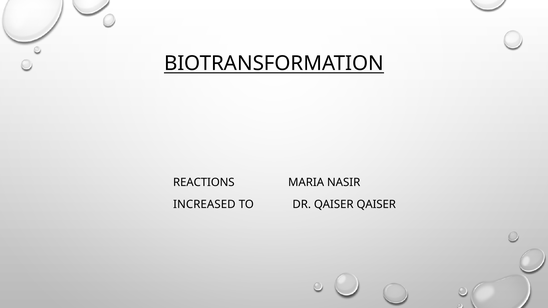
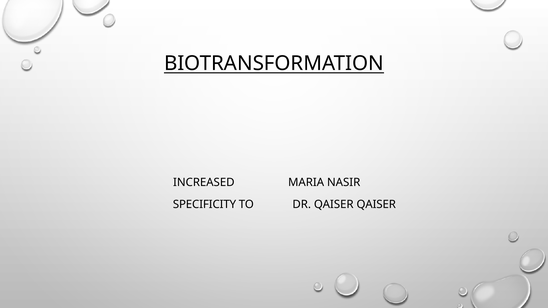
REACTIONS: REACTIONS -> INCREASED (204, 183)
INCREASED: INCREASED -> SPECIFICITY (204, 205)
